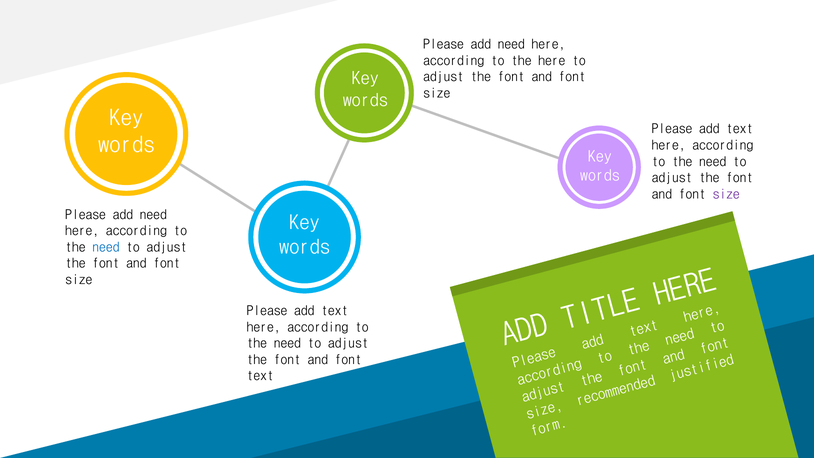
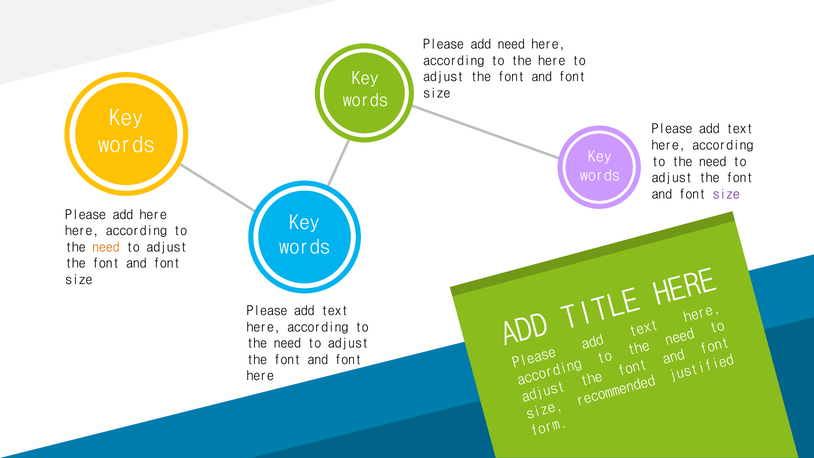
need: need -> here (153, 215)
need colour: blue -> orange (106, 247)
text: text -> here (260, 376)
